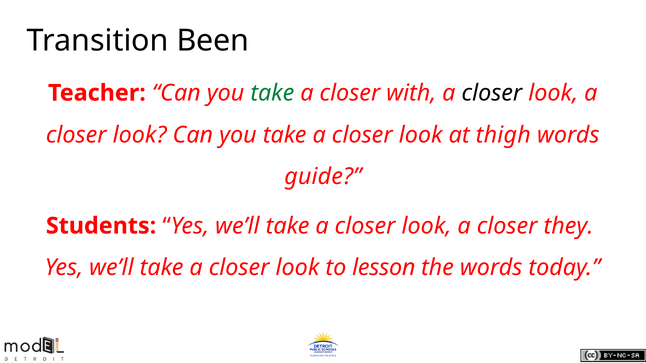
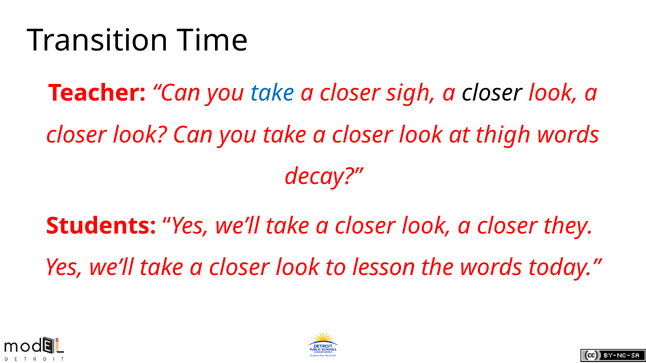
Been: Been -> Time (213, 41)
take colour: green -> blue (272, 93)
with: with -> sigh (411, 93)
guide: guide -> decay (323, 177)
